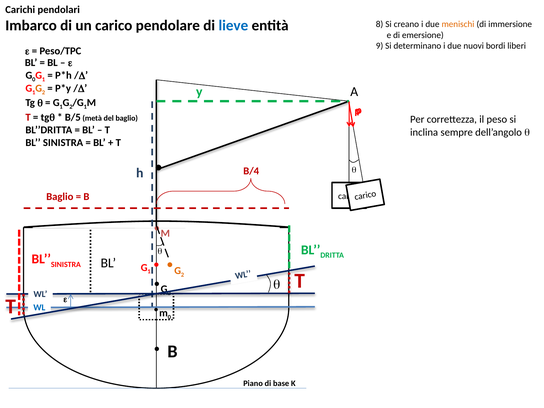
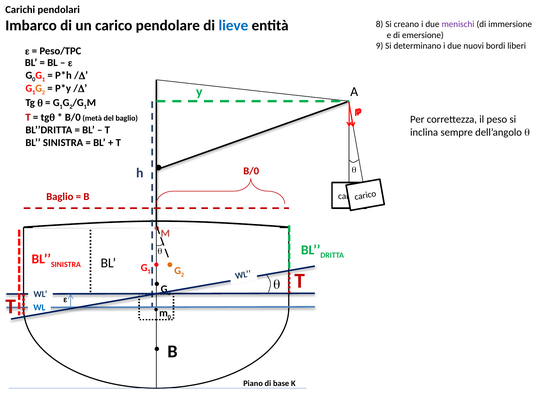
menischi colour: orange -> purple (458, 24)
B/5: B/5 -> B/0 (73, 117)
B/4: B/4 -> B/0 (251, 171)
